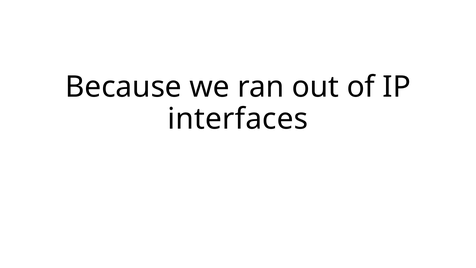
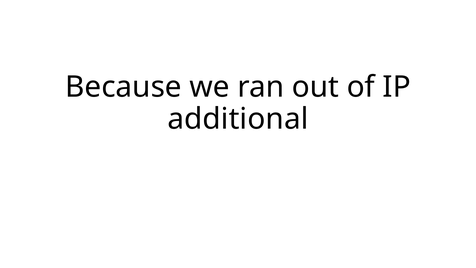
interfaces: interfaces -> additional (238, 119)
